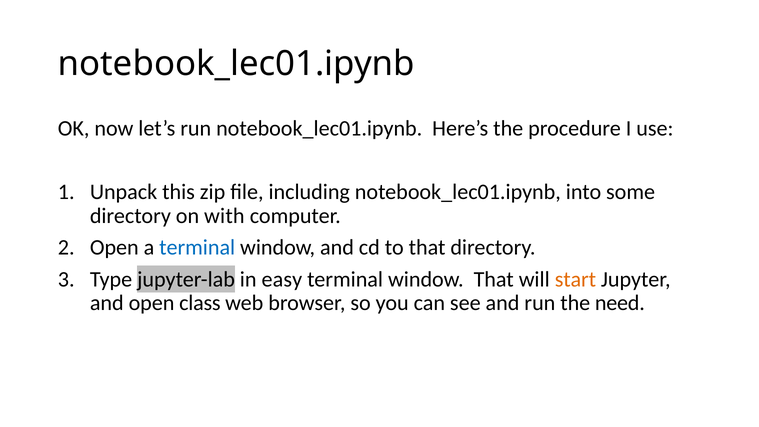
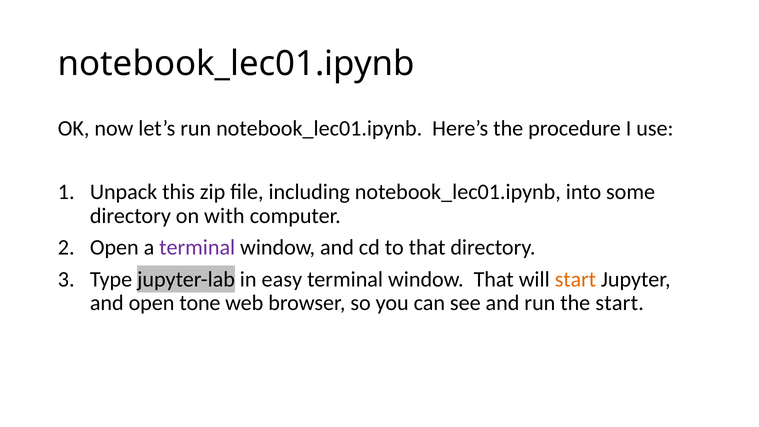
terminal colour: blue -> purple (197, 247)
class: class -> tone (200, 303)
the need: need -> start (620, 303)
